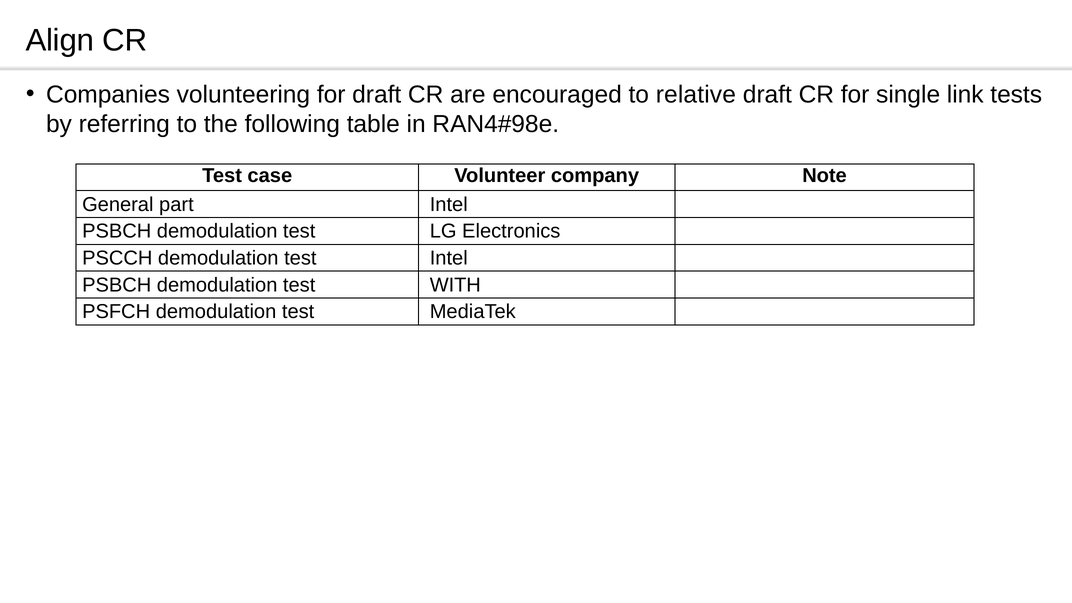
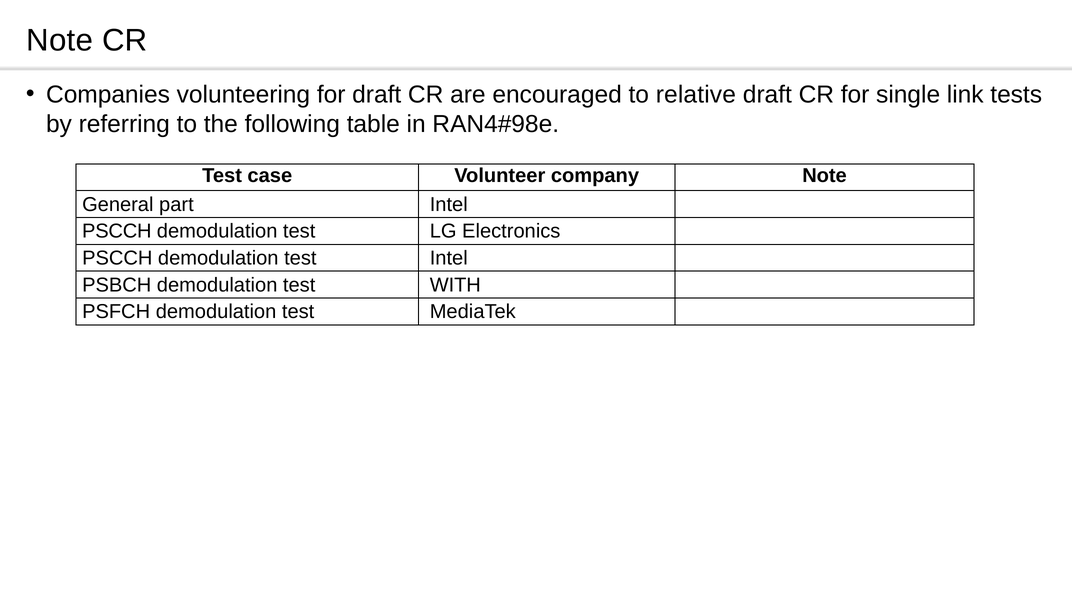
Align: Align -> Note (60, 41)
PSBCH: PSBCH -> PSCCH (117, 231)
